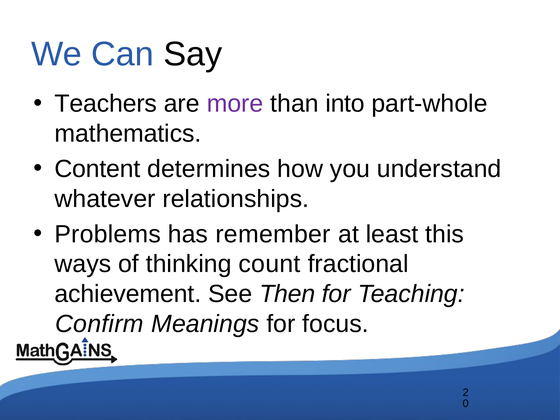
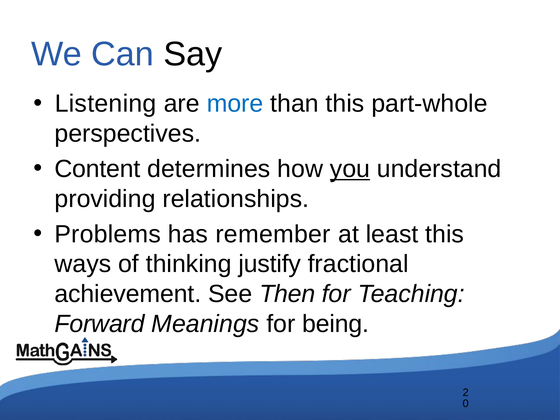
Teachers: Teachers -> Listening (106, 104)
more colour: purple -> blue (235, 104)
than into: into -> this (345, 104)
mathematics: mathematics -> perspectives (128, 134)
you underline: none -> present (350, 169)
whatever: whatever -> providing (105, 199)
count: count -> justify (270, 264)
Confirm: Confirm -> Forward (100, 324)
focus: focus -> being (336, 324)
